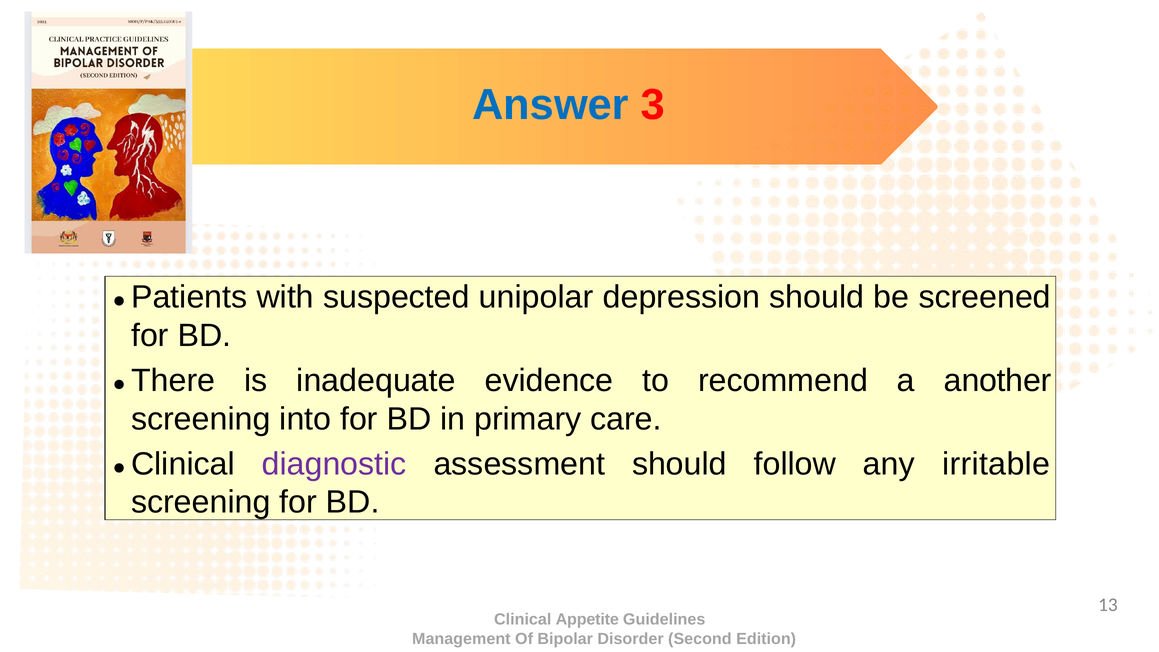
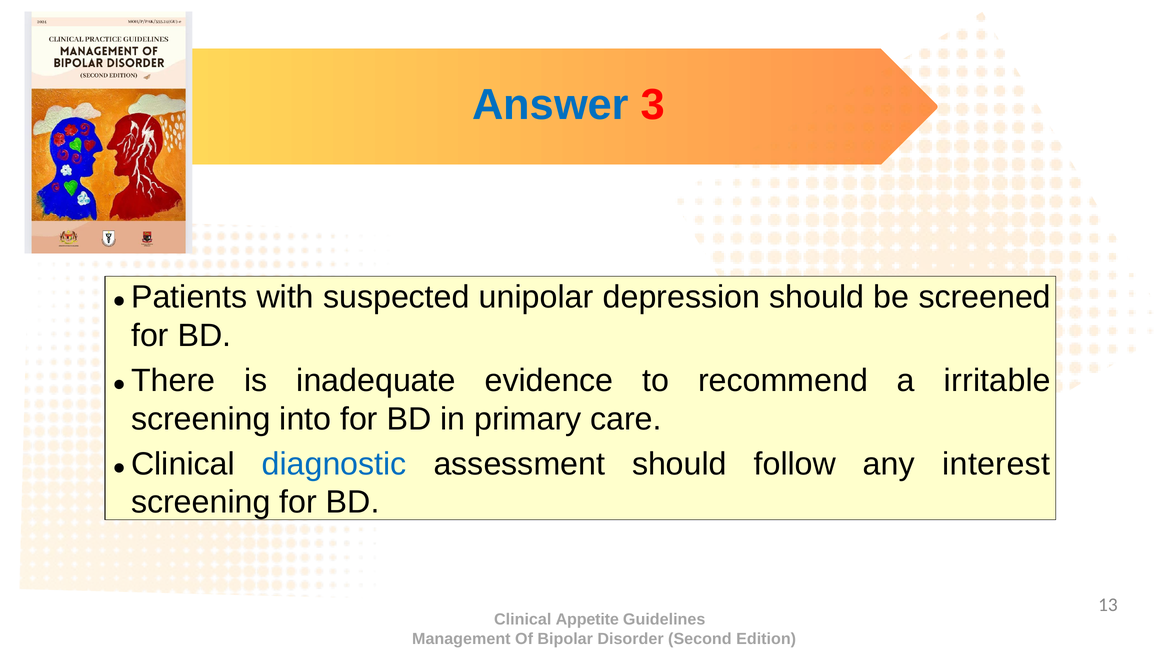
another: another -> irritable (997, 381)
diagnostic colour: purple -> blue (334, 464)
irritable: irritable -> interest (996, 464)
